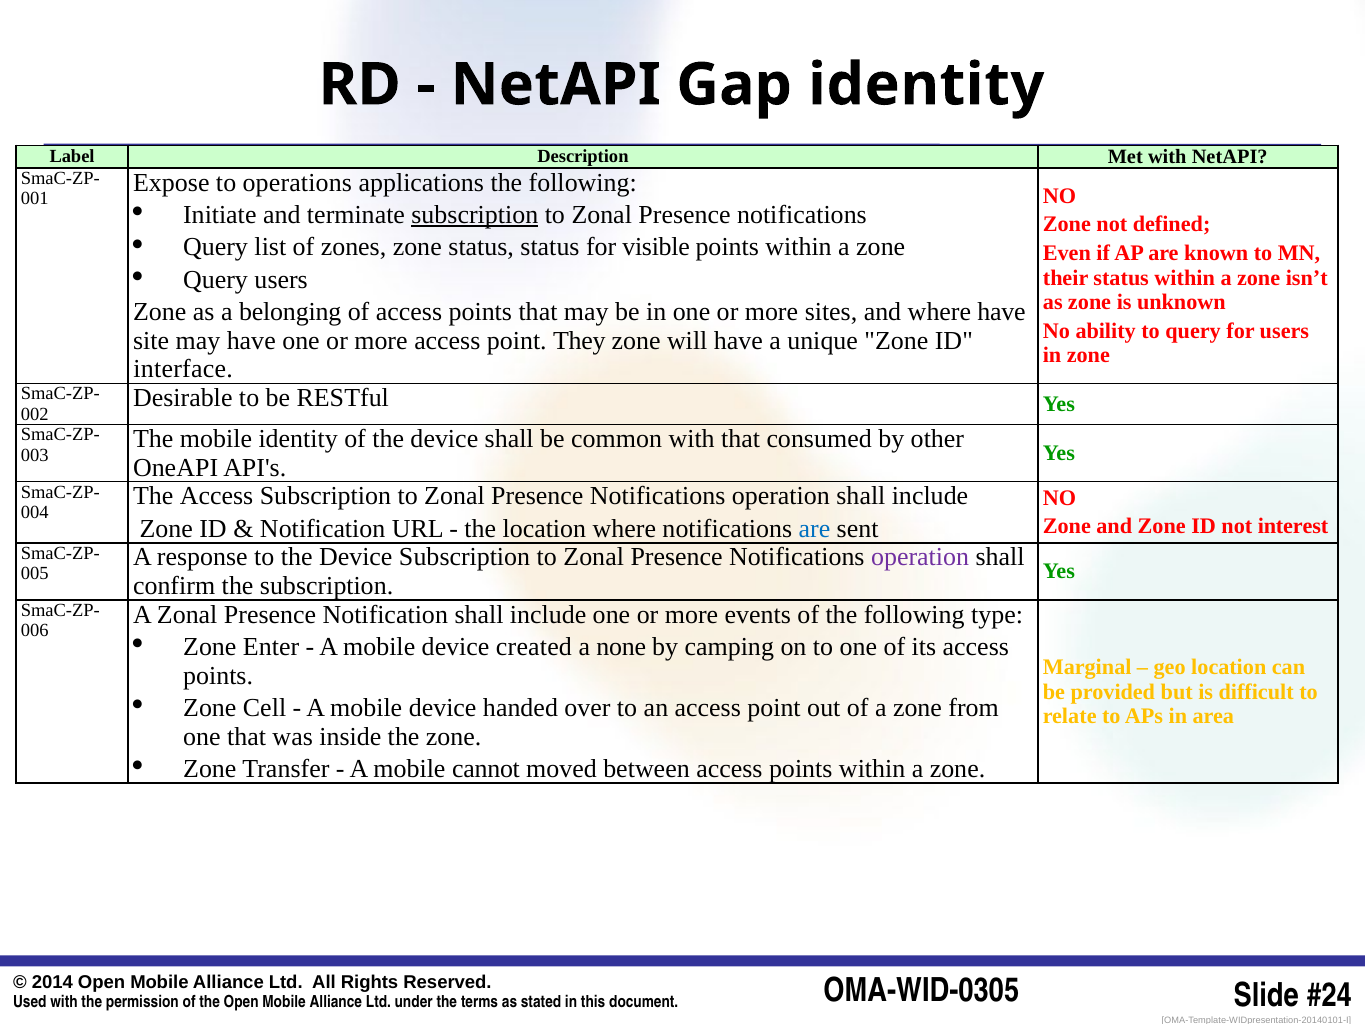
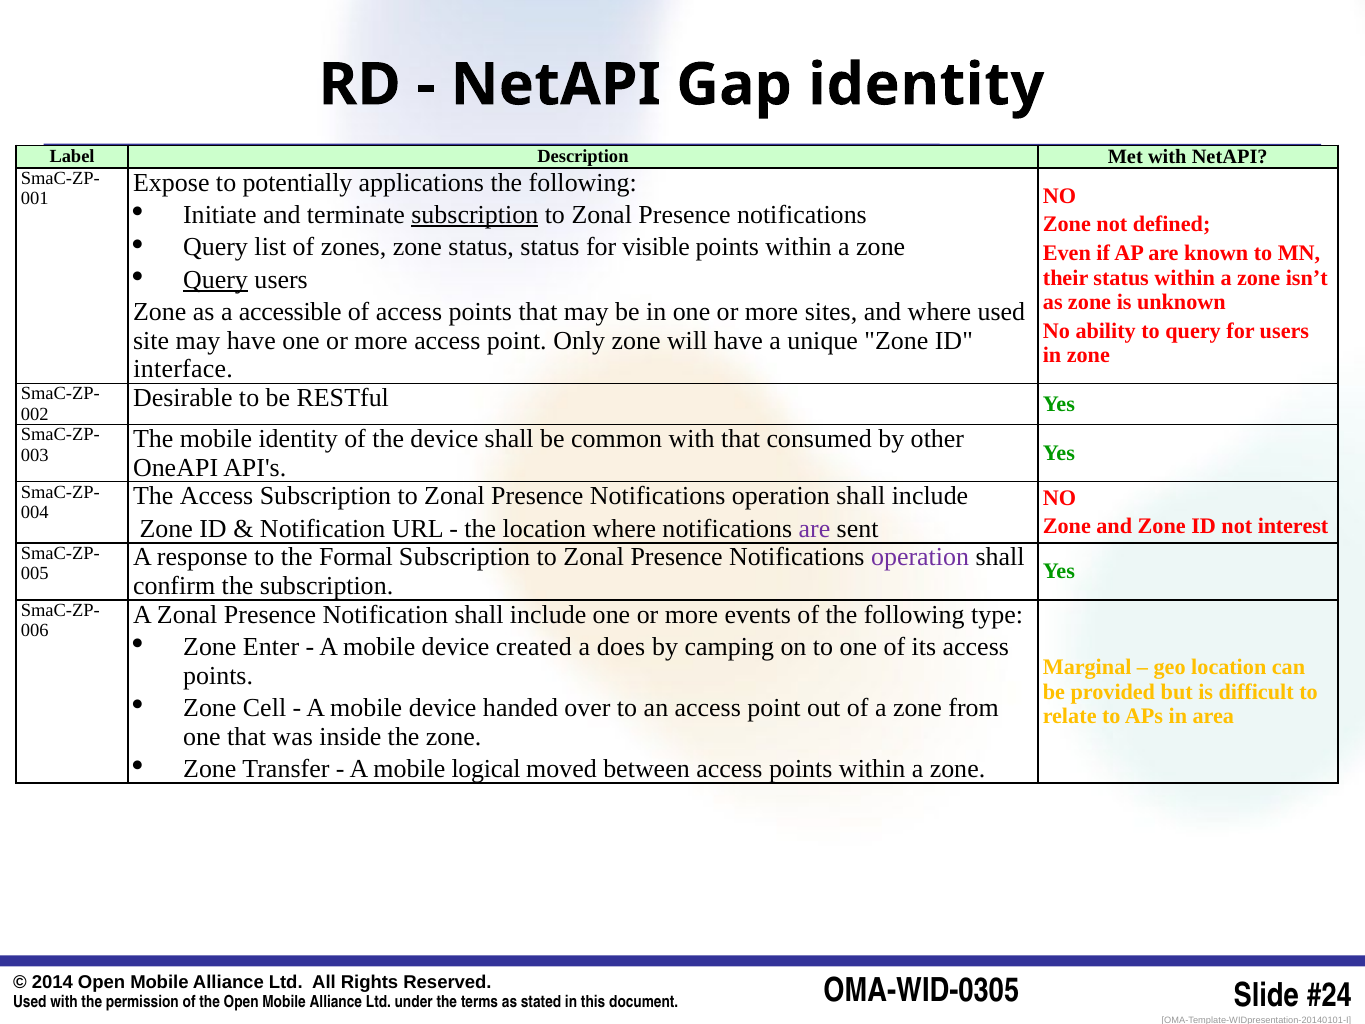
operations: operations -> potentially (297, 183)
Query underline: none -> present (216, 280)
belonging: belonging -> accessible (290, 312)
where have: have -> used (1001, 312)
They: They -> Only (579, 341)
are colour: blue -> purple (814, 528)
to the Device: Device -> Formal (356, 557)
none: none -> does (621, 647)
cannot: cannot -> logical (486, 769)
